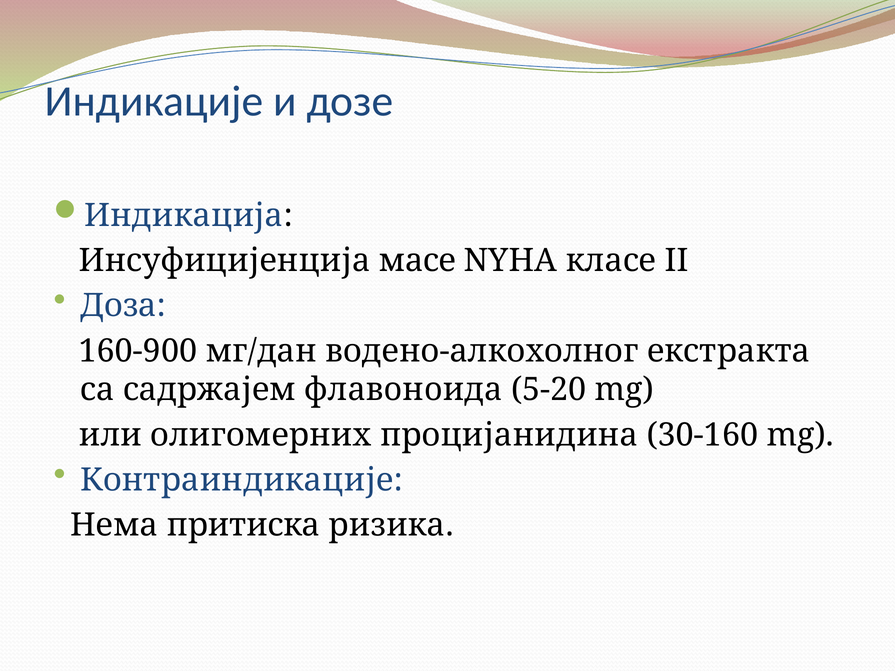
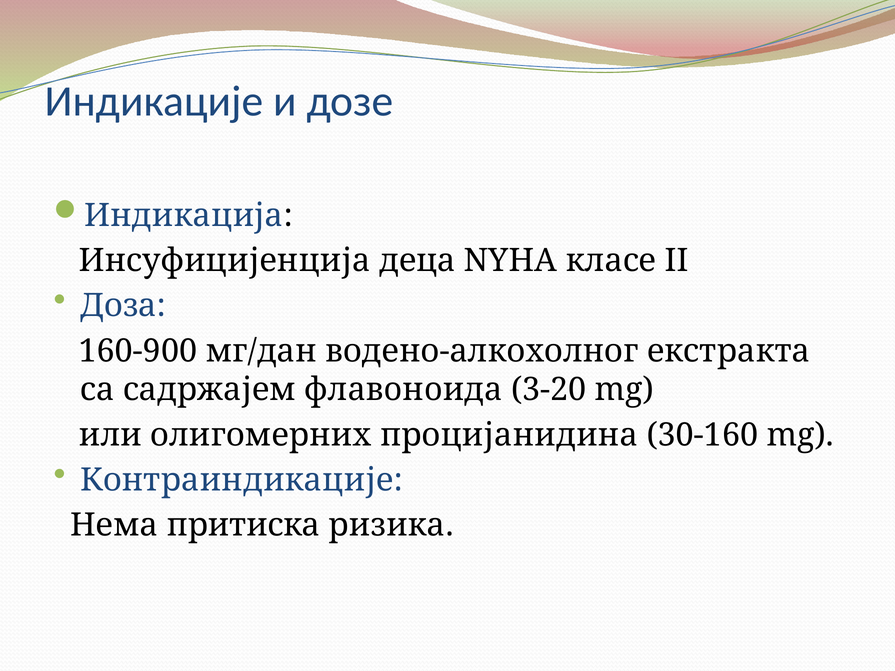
масе: масе -> деца (417, 261)
5-20: 5-20 -> 3-20 (549, 390)
